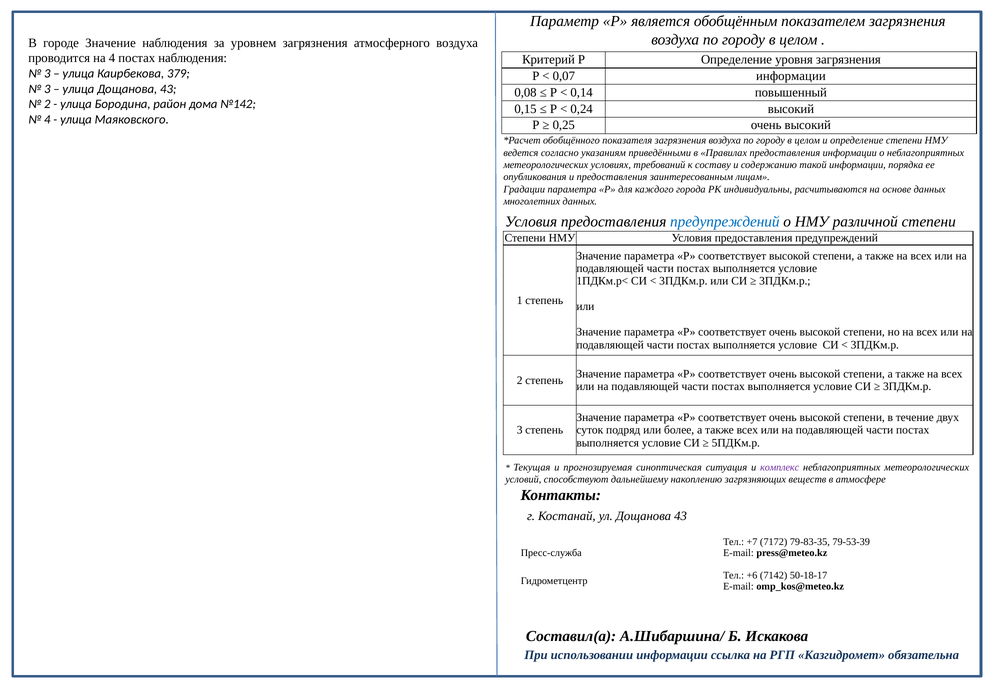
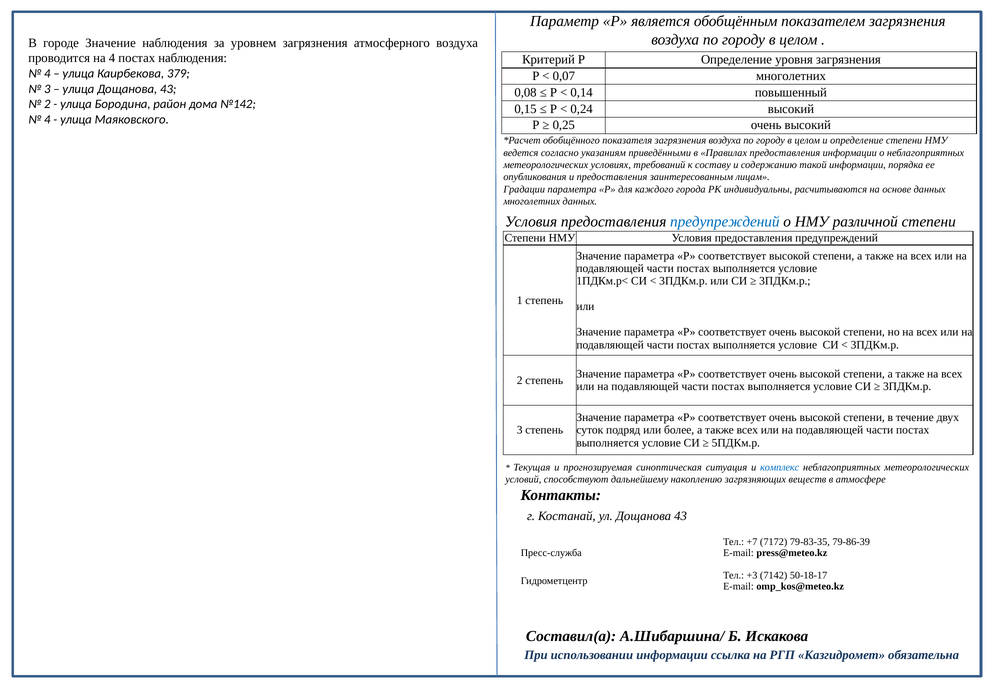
3: 3 -> 4 (47, 74)
0,07 информации: информации -> многолетних (791, 76)
комплекс colour: purple -> blue (780, 467)
79-53-39: 79-53-39 -> 79-86-39 (851, 542)
+6: +6 -> +3 (752, 575)
